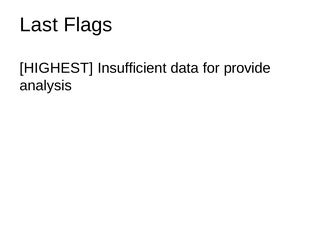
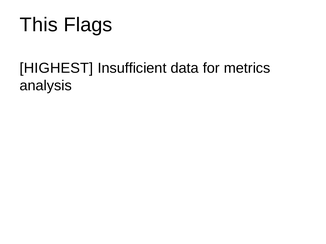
Last: Last -> This (39, 25)
provide: provide -> metrics (247, 68)
